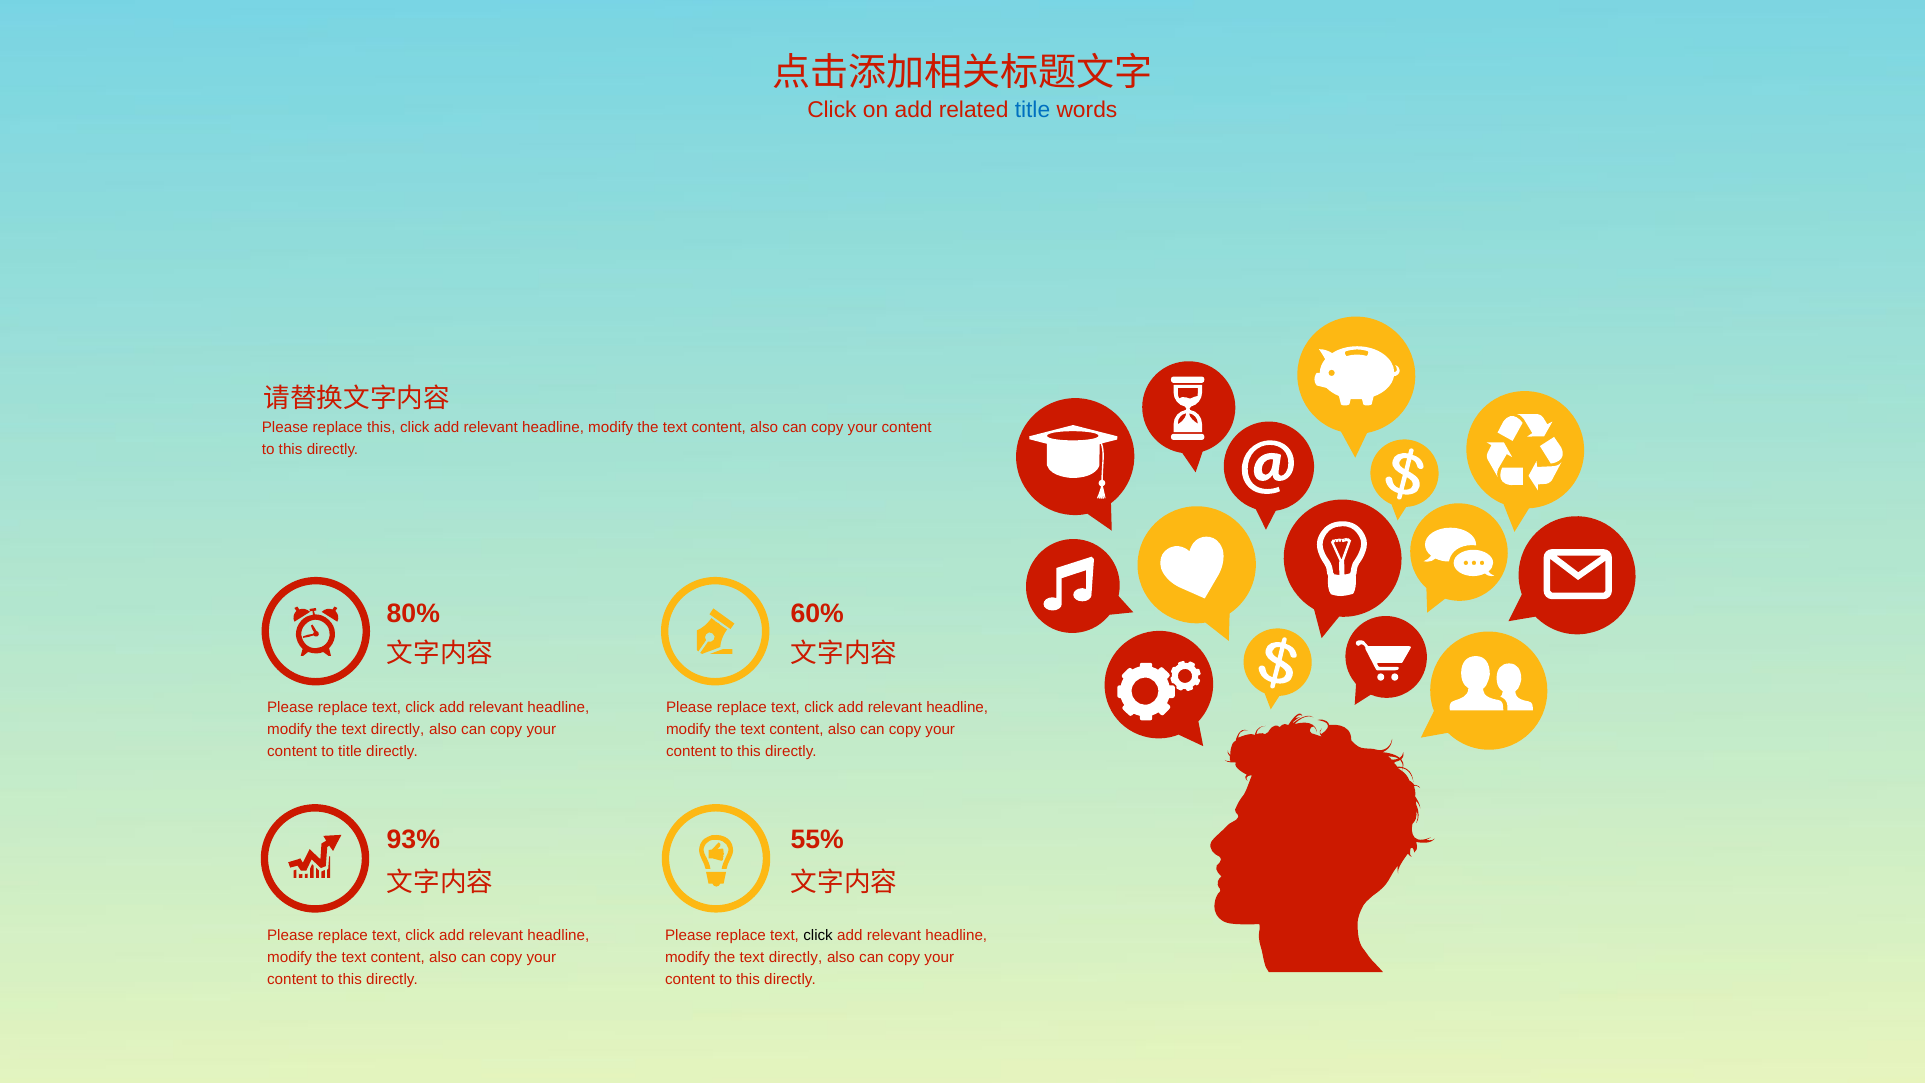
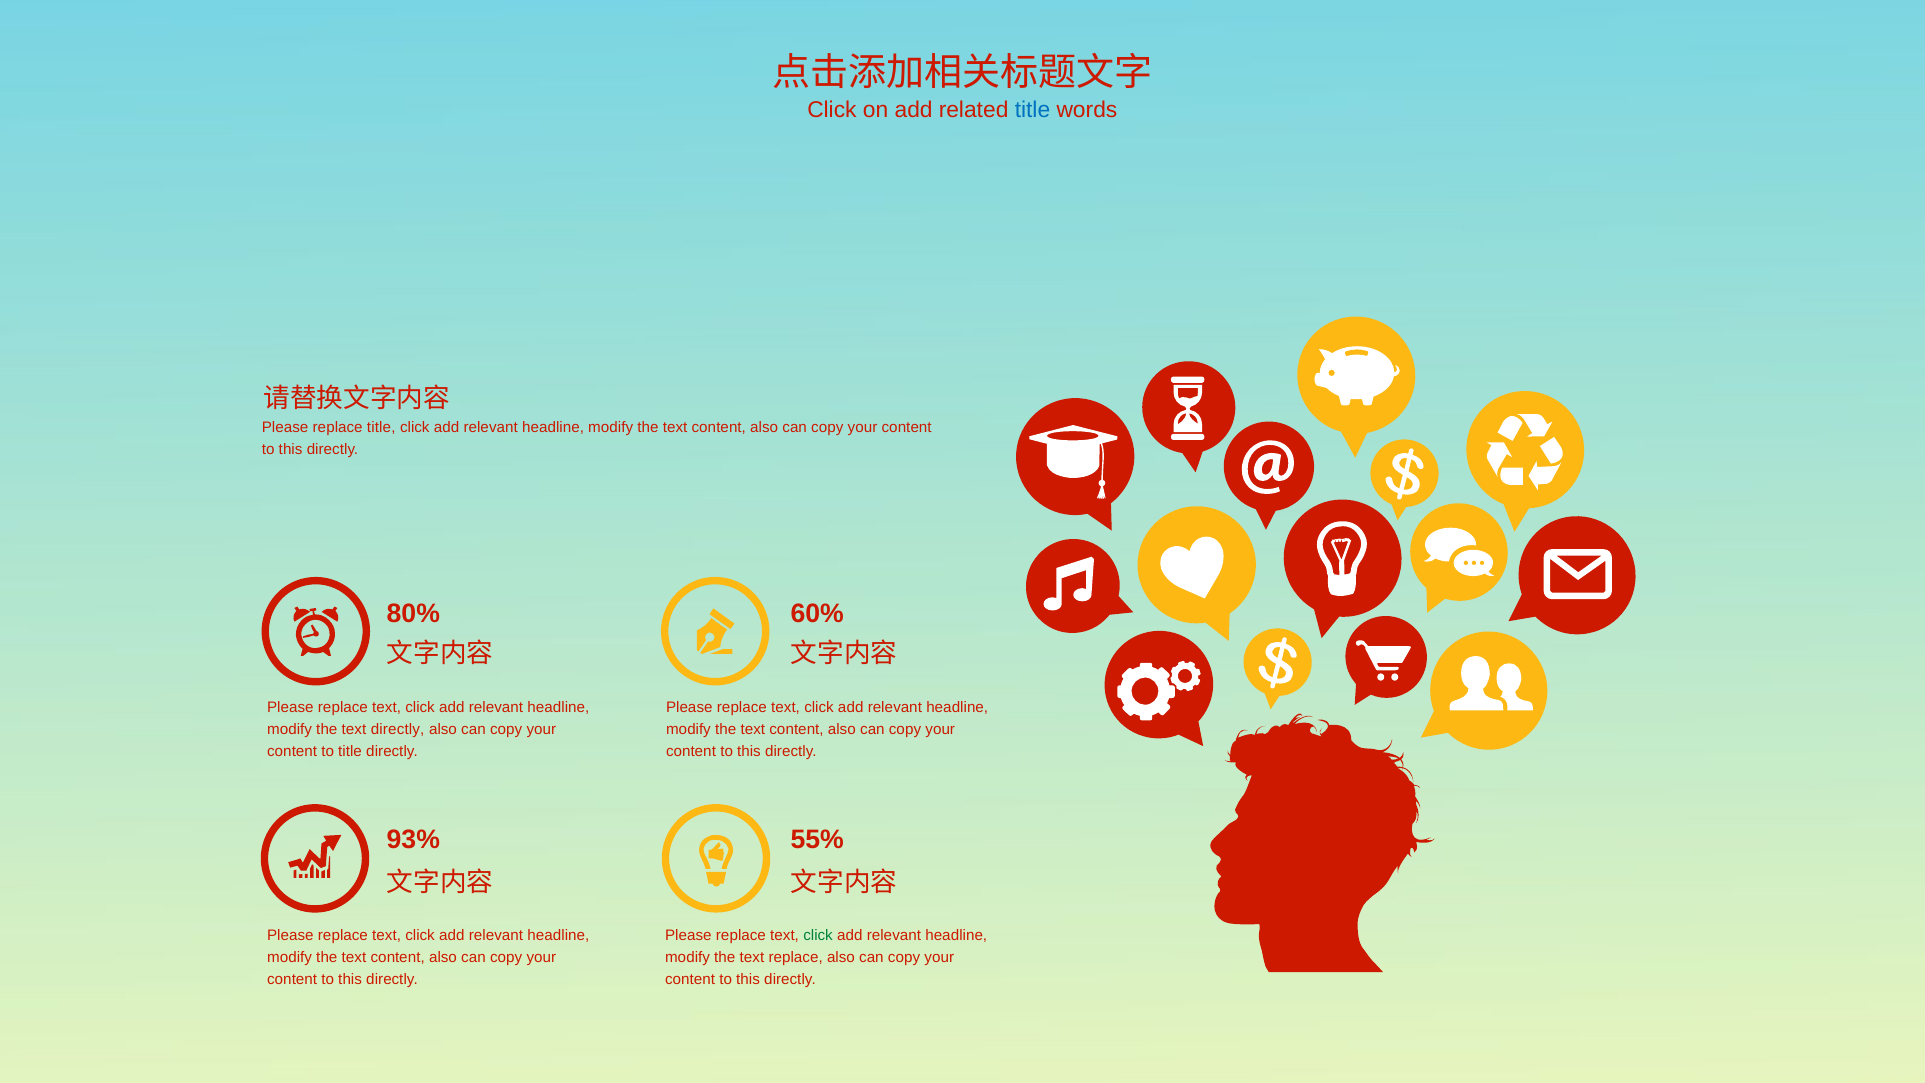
replace this: this -> title (381, 428)
click colour: black -> green (818, 935)
directly: directly -> replace (796, 957)
